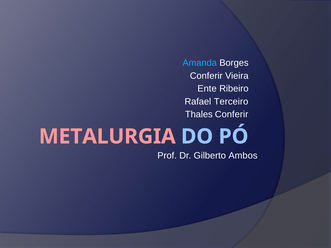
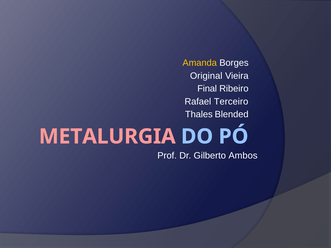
Amanda colour: light blue -> yellow (200, 63)
Conferir: Conferir -> Original (206, 76)
Ente: Ente -> Final (207, 89)
Thales Conferir: Conferir -> Blended (232, 114)
